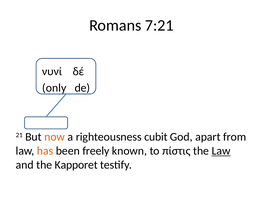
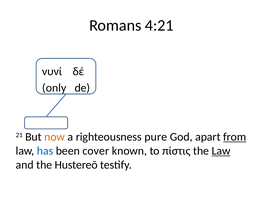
7:21: 7:21 -> 4:21 (159, 25)
cubit: cubit -> pure (156, 137)
from underline: none -> present (235, 137)
has colour: orange -> blue (45, 151)
freely: freely -> cover (96, 151)
Kapporet: Kapporet -> Hustereō (76, 165)
